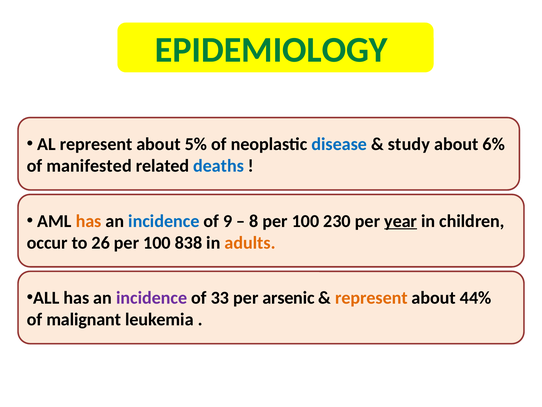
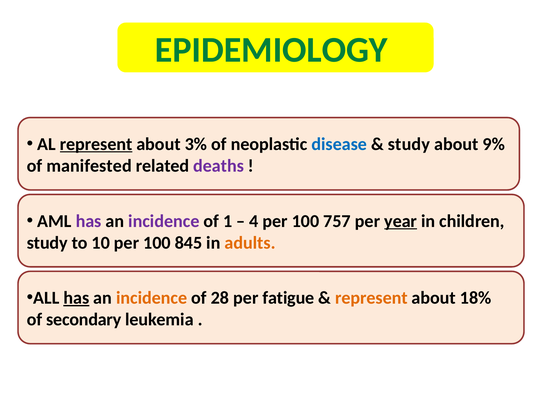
represent underline: none -> present (96, 144)
5%: 5% -> 3% (196, 144)
6%: 6% -> 9% (494, 144)
deaths colour: blue -> purple (219, 166)
has colour: orange -> purple (89, 221)
incidence colour: blue -> purple (164, 221)
9: 9 -> 1 (228, 221)
8: 8 -> 4 (254, 221)
230: 230 -> 757 (337, 221)
occur: occur -> study (47, 242)
26: 26 -> 10 (101, 242)
838: 838 -> 845 (188, 242)
has underline: none -> present (76, 298)
incidence colour: purple -> orange (152, 298)
33: 33 -> 28 (220, 298)
arsenic: arsenic -> fatigue (288, 298)
44%: 44% -> 18% (476, 298)
malignant: malignant -> secondary (84, 319)
